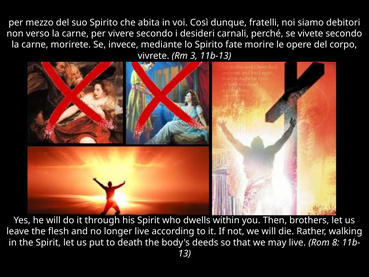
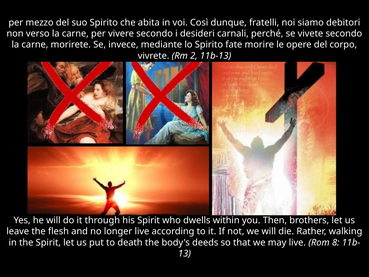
3: 3 -> 2 (194, 56)
